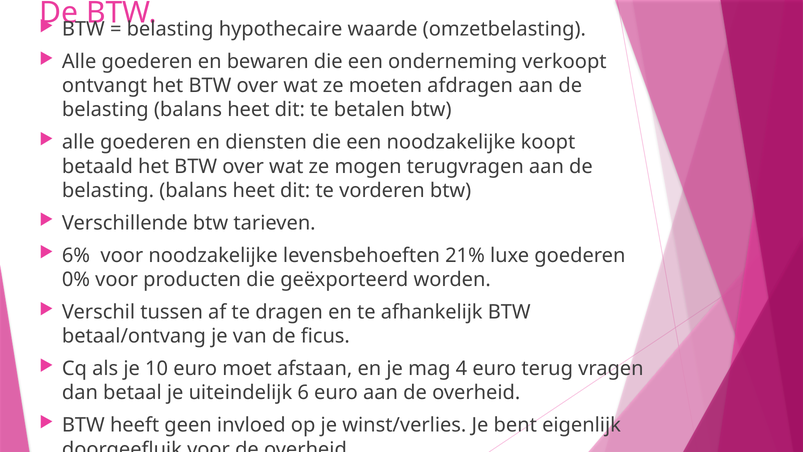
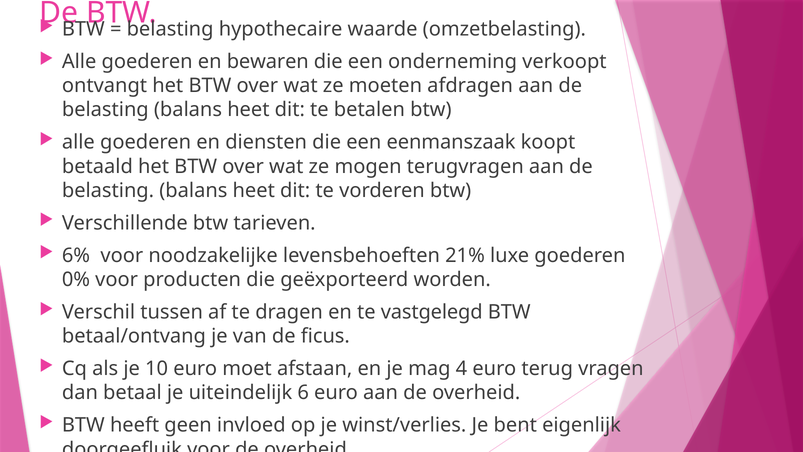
een noodzakelijke: noodzakelijke -> eenmanszaak (451, 142)
afhankelijk: afhankelijk -> vastgelegd (432, 312)
